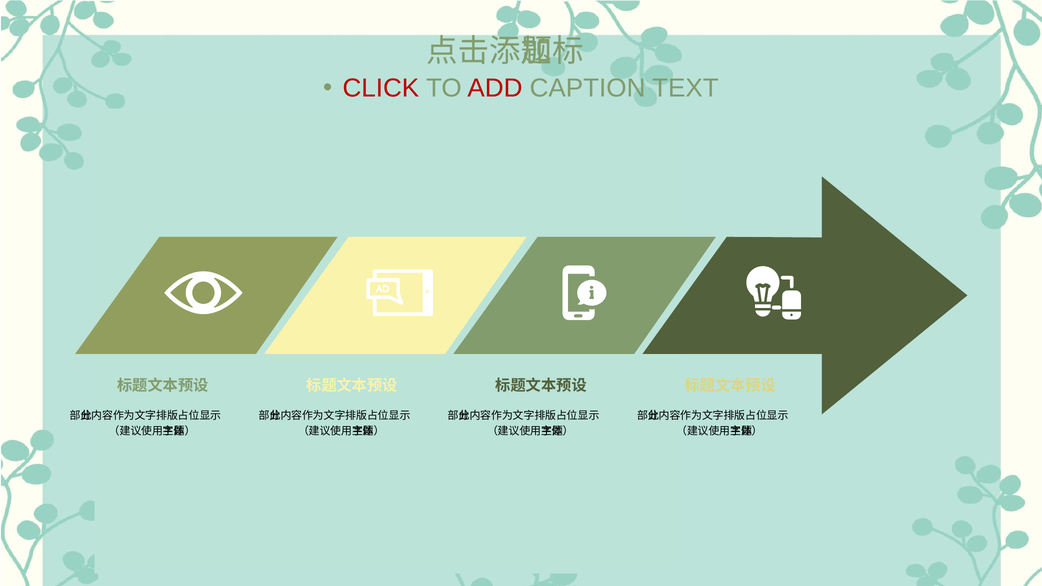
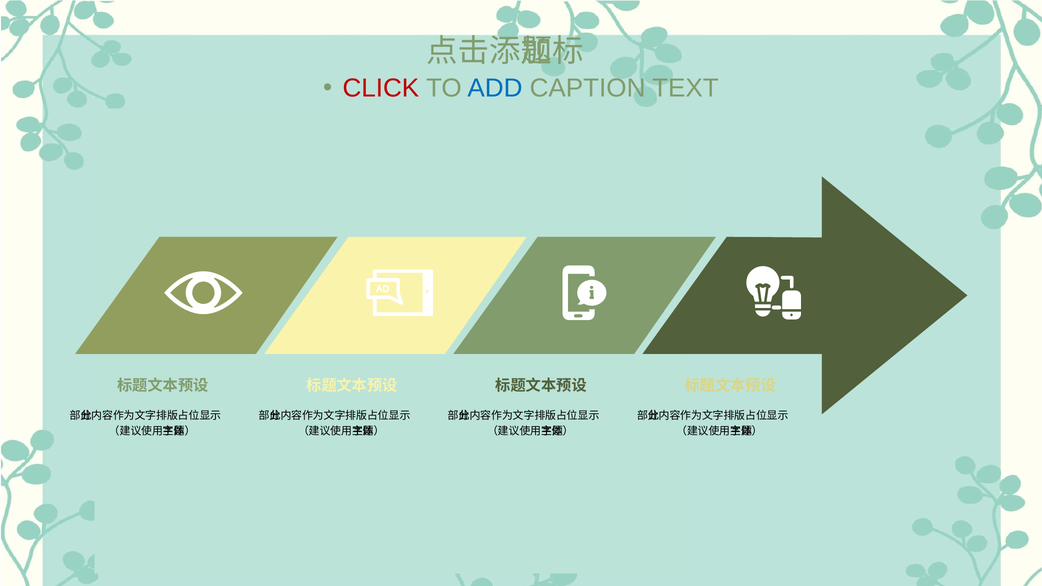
ADD colour: red -> blue (495, 88)
